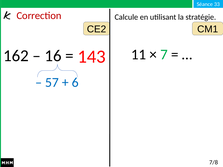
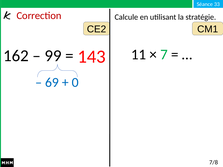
16: 16 -> 99 (53, 56)
57: 57 -> 69 (52, 82)
6: 6 -> 0 (75, 82)
